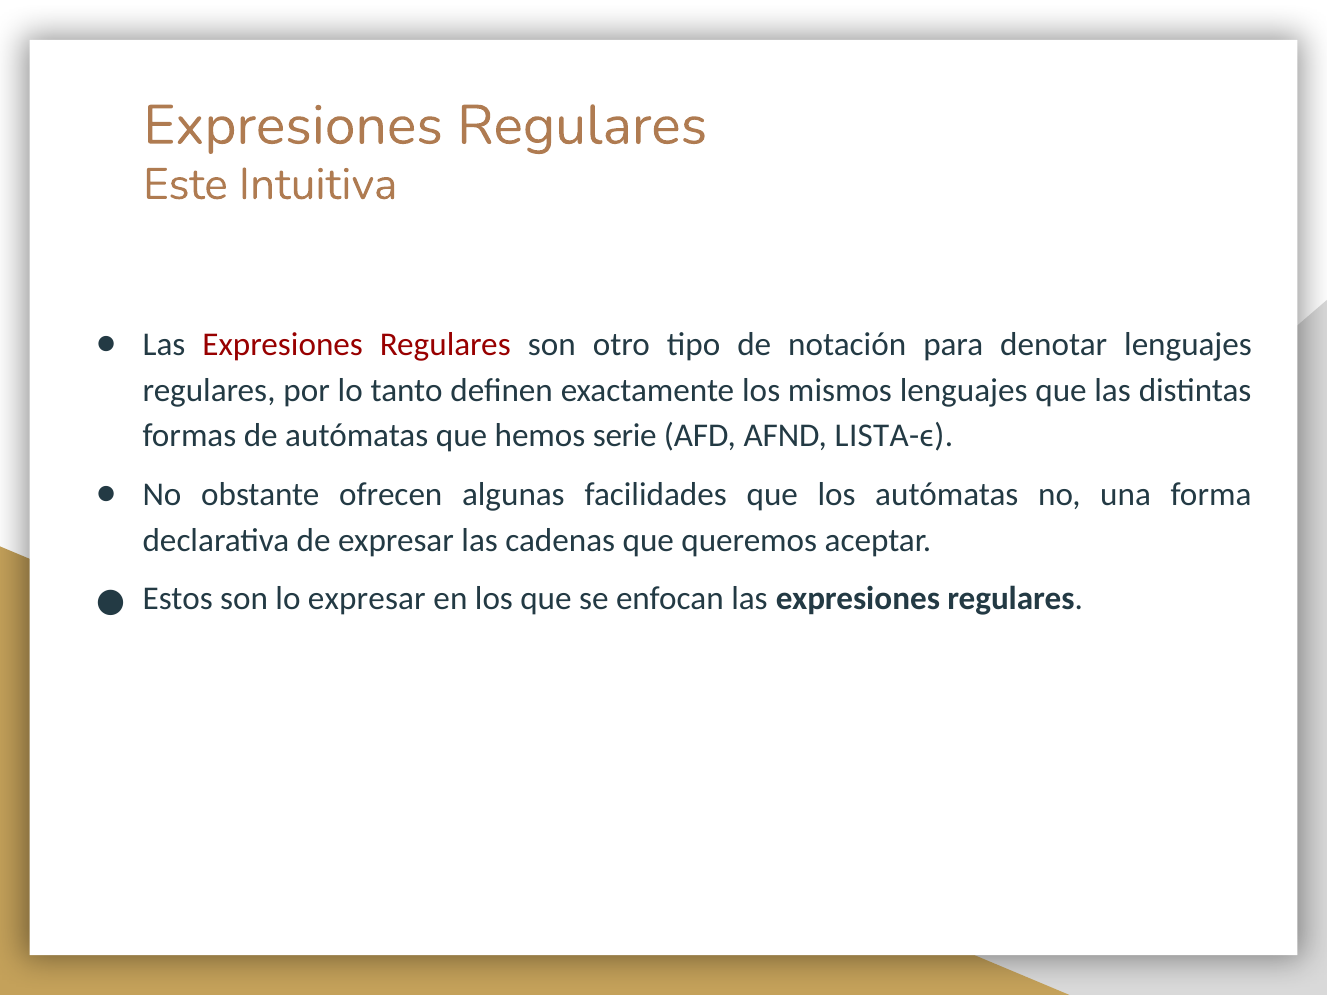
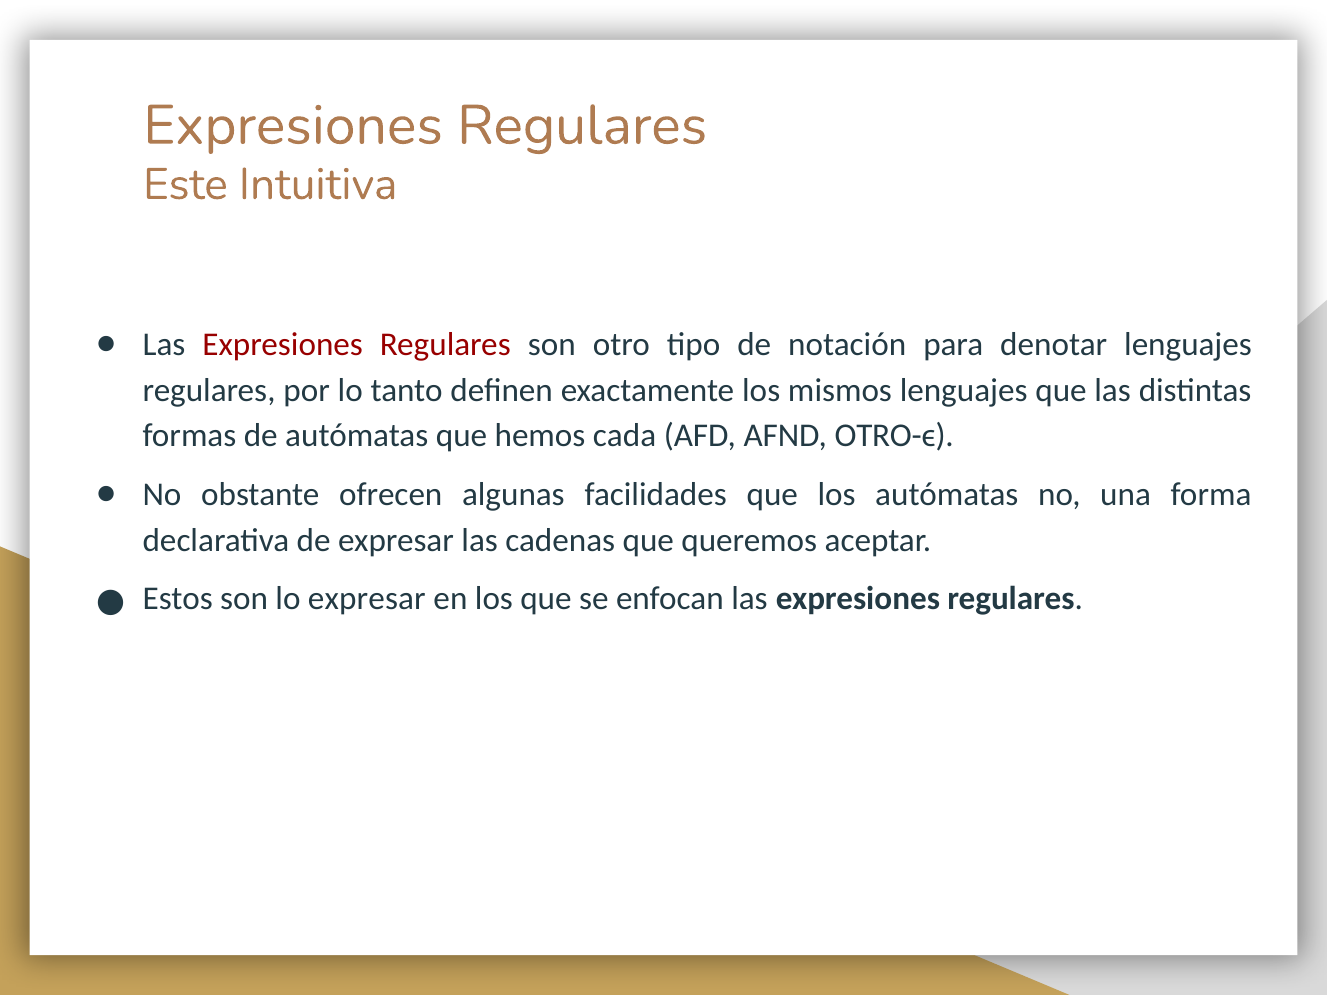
serie: serie -> cada (625, 436)
LISTA-ϵ: LISTA-ϵ -> OTRO-ϵ (894, 436)
